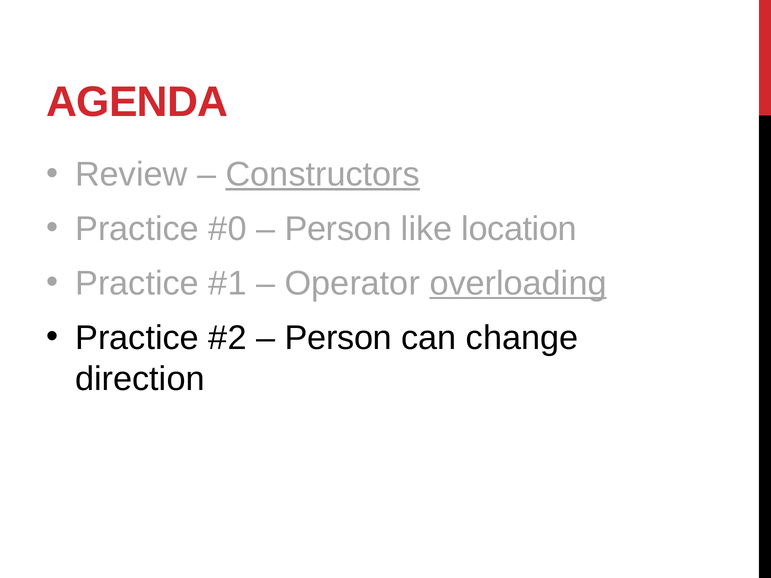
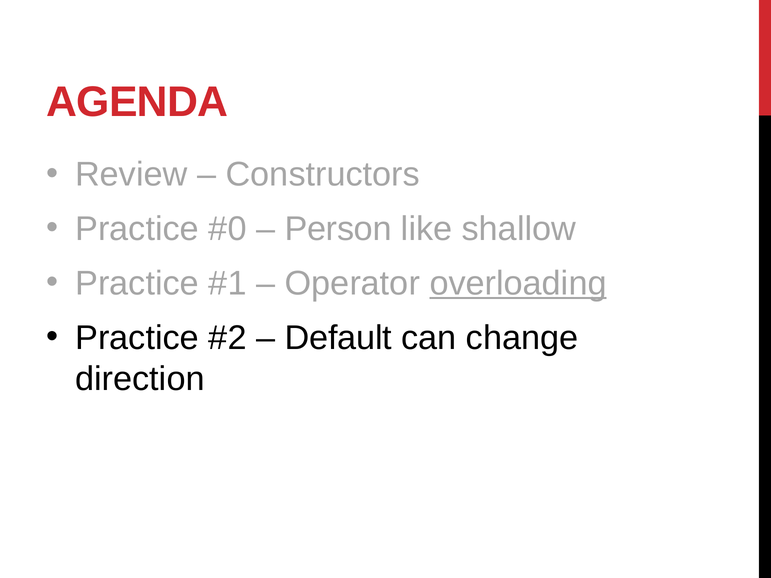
Constructors underline: present -> none (323, 175)
location: location -> shallow (519, 229)
Person: Person -> Default (338, 338)
